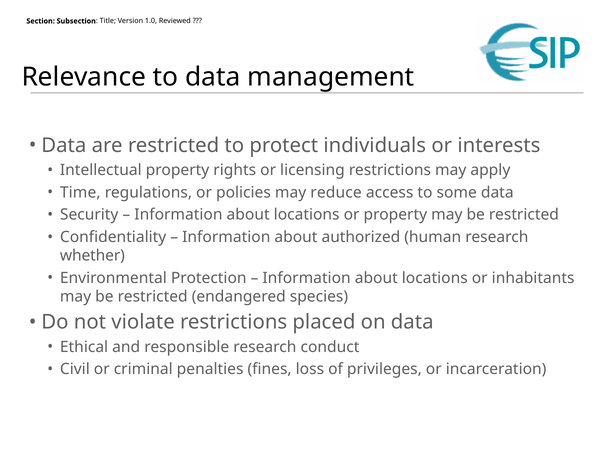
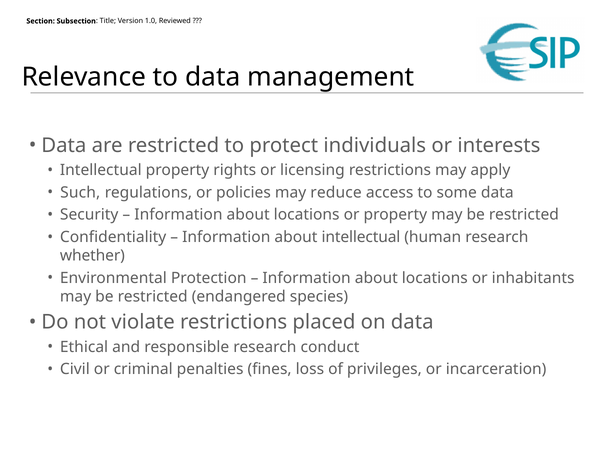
Time: Time -> Such (80, 193)
about authorized: authorized -> intellectual (361, 237)
